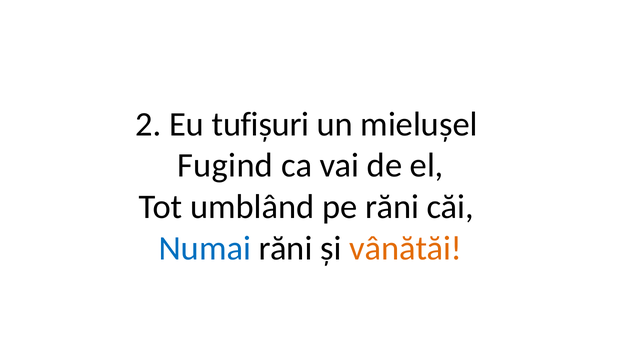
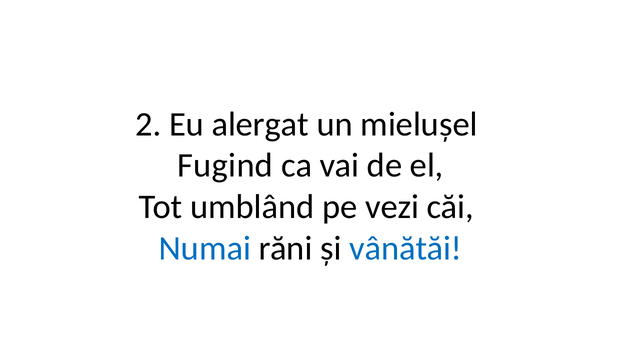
tufișuri: tufișuri -> alergat (260, 124)
pe răni: răni -> vezi (392, 207)
vânătăi colour: orange -> blue (406, 248)
